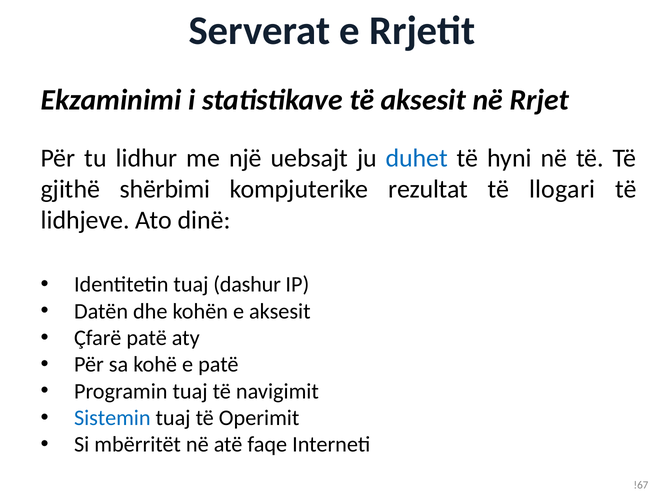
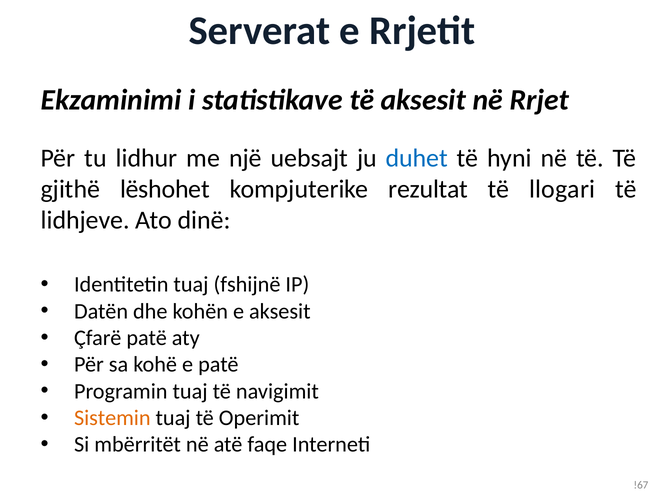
shërbimi: shërbimi -> lëshohet (165, 189)
dashur: dashur -> fshijnë (247, 285)
Sistemin colour: blue -> orange (112, 418)
